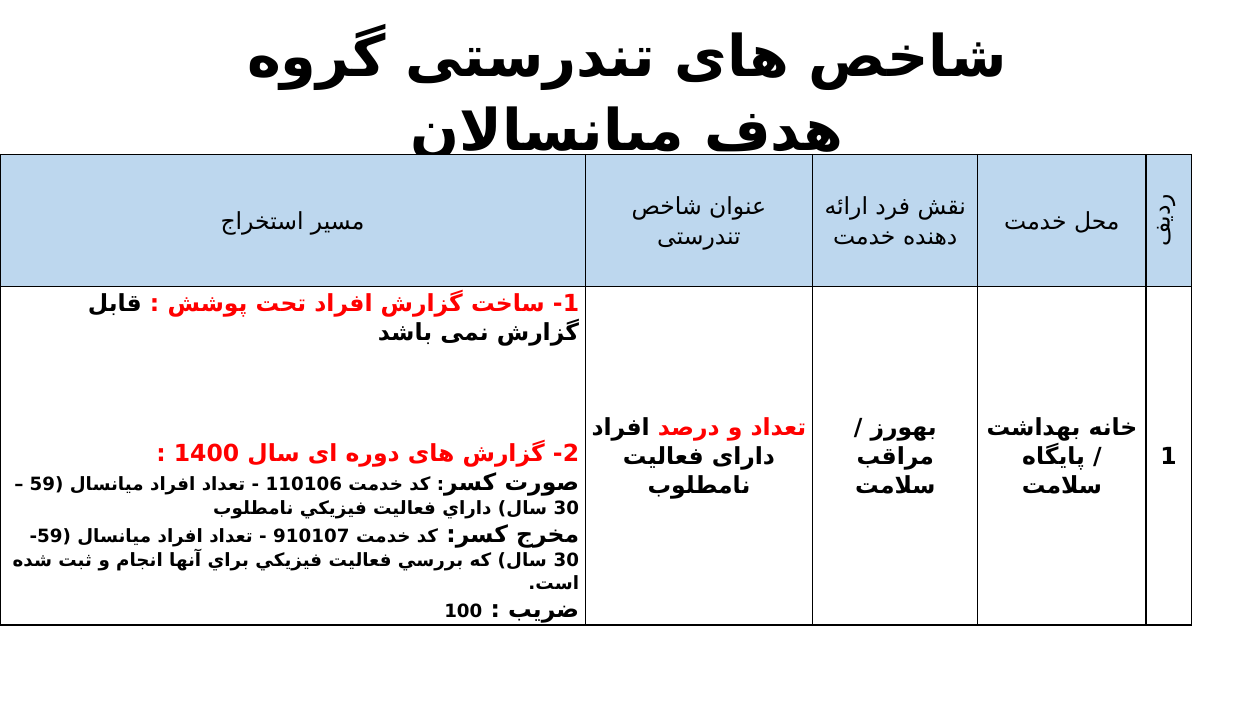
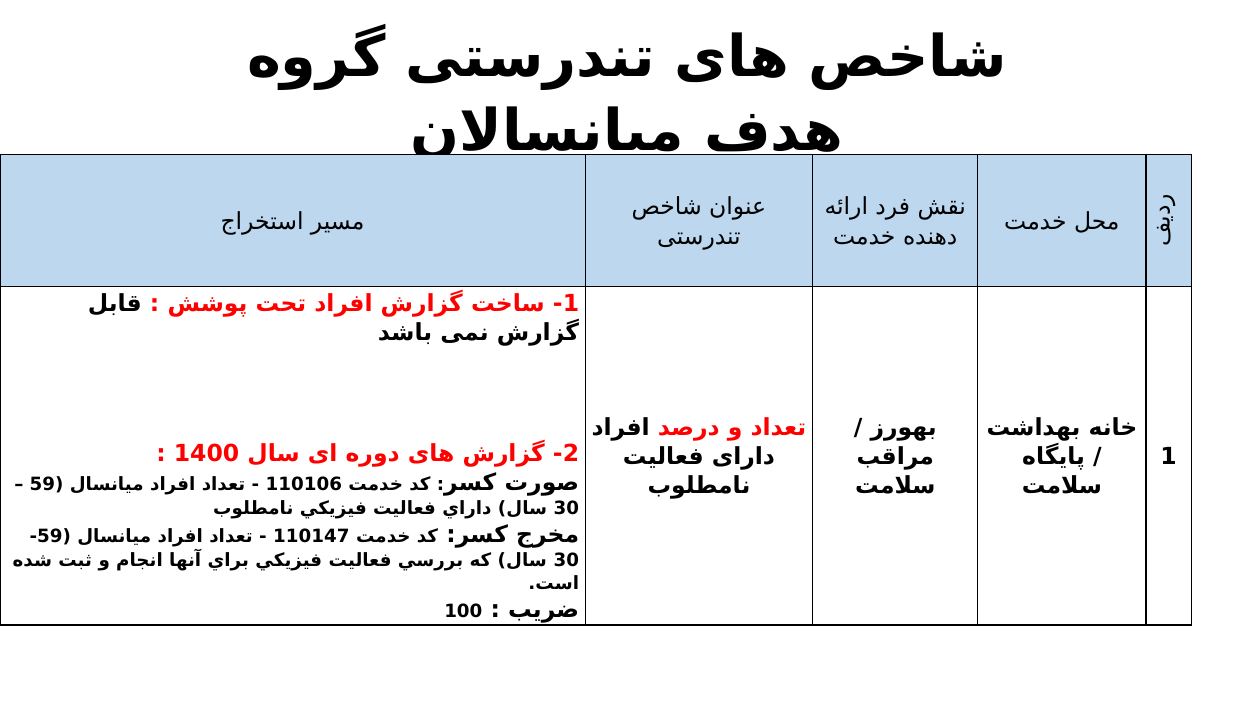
910107: 910107 -> 110147 (311, 537)
